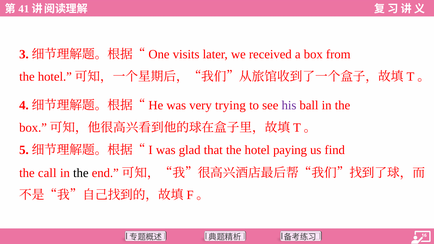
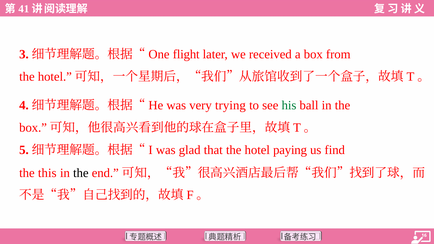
visits: visits -> flight (186, 54)
his colour: purple -> green (289, 105)
call: call -> this (47, 173)
